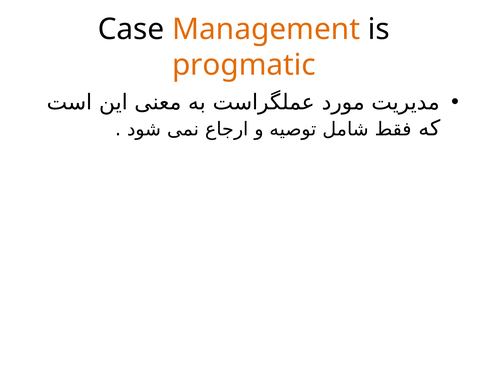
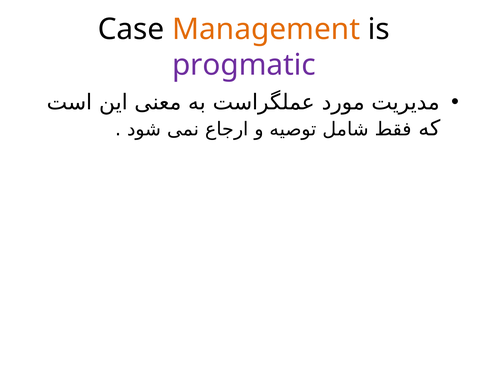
progmatic colour: orange -> purple (244, 65)
